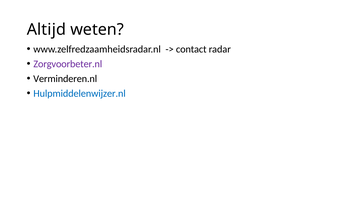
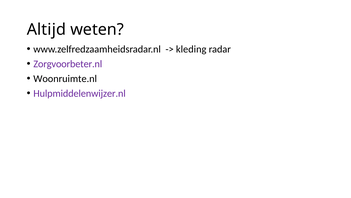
contact: contact -> kleding (191, 49)
Verminderen.nl: Verminderen.nl -> Woonruimte.nl (65, 78)
Hulpmiddelenwijzer.nl colour: blue -> purple (80, 93)
